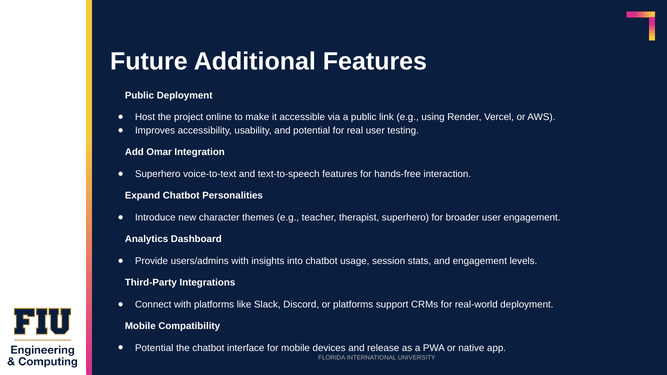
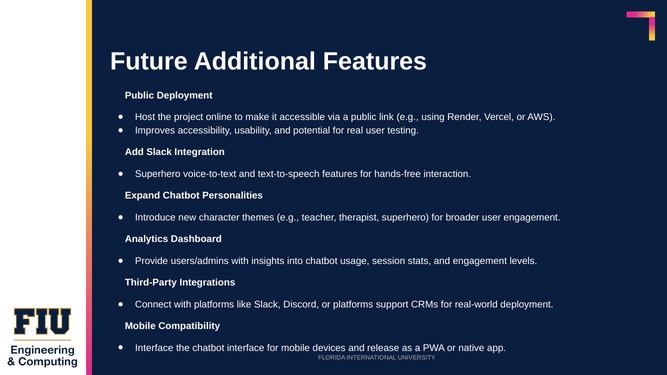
Add Omar: Omar -> Slack (159, 152)
Potential: Potential -> Interface (154, 348)
